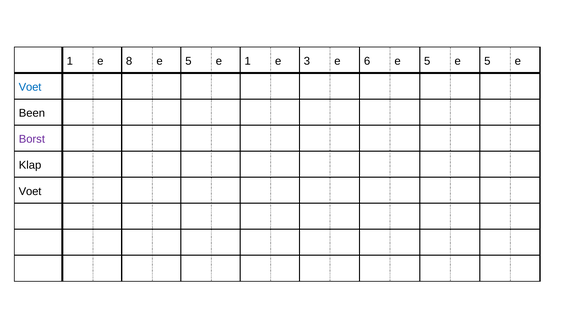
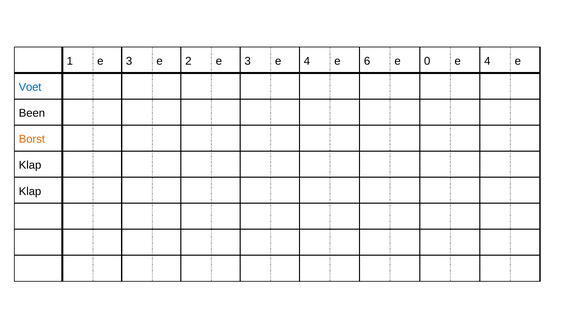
1 e 8: 8 -> 3 (129, 61)
5: 5 -> 2 (188, 61)
1: 1 -> 3 (248, 61)
3: 3 -> 4 (307, 61)
6 e 5: 5 -> 0 (427, 61)
5: 5 -> 4 (487, 61)
Borst colour: purple -> orange (32, 139)
Voet: Voet -> Klap (30, 191)
